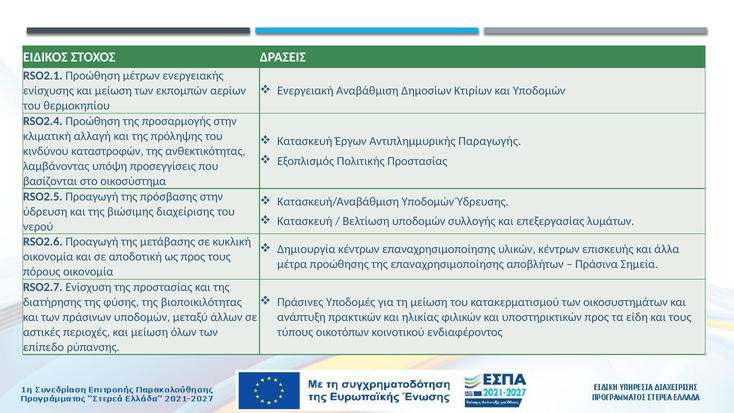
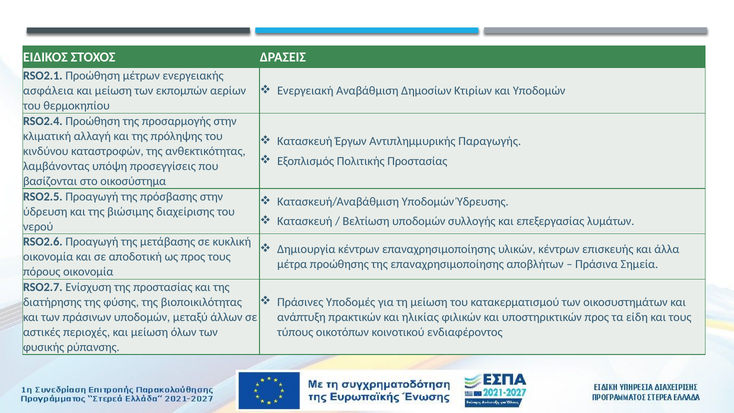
ενίσχυσης: ενίσχυσης -> ασφάλεια (48, 91)
επίπεδο: επίπεδο -> φυσικής (44, 347)
